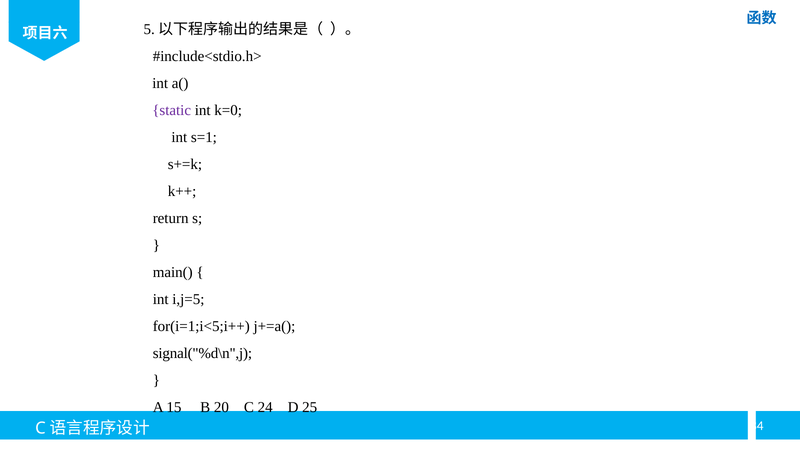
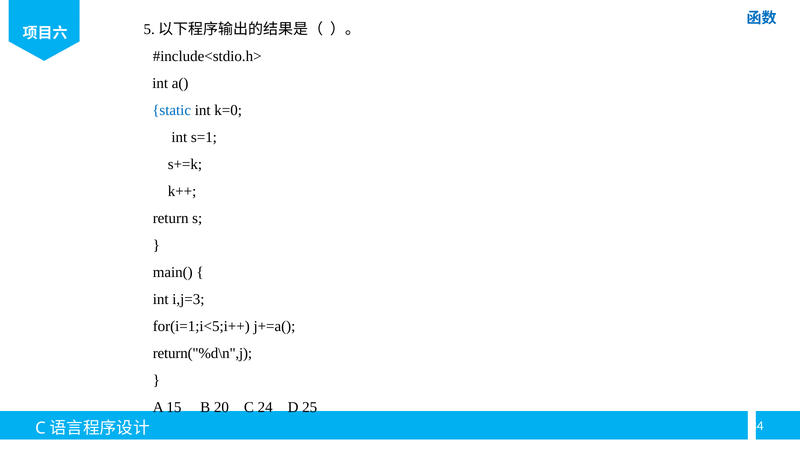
static colour: purple -> blue (172, 110)
i,j=5: i,j=5 -> i,j=3 (188, 299)
signal("%d\n",j: signal("%d\n",j -> return("%d\n",j (202, 353)
